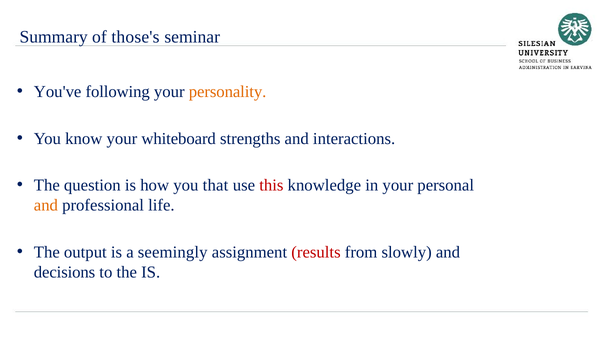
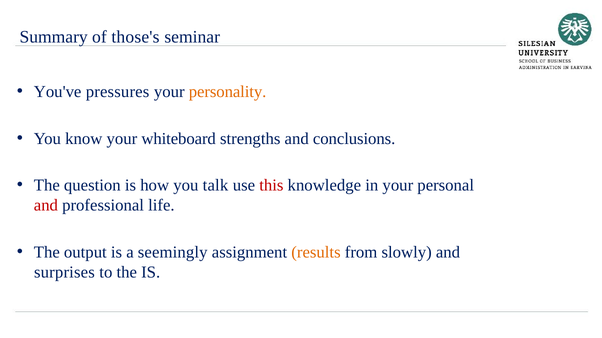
following: following -> pressures (118, 92)
interactions: interactions -> conclusions (354, 139)
that: that -> talk (216, 186)
and colour: orange -> red (46, 206)
results colour: red -> orange (316, 253)
decisions: decisions -> surprises (64, 273)
